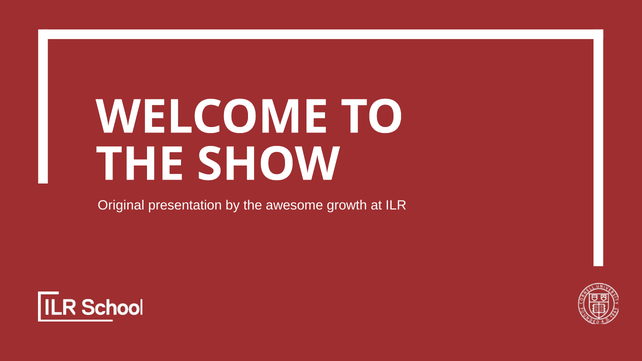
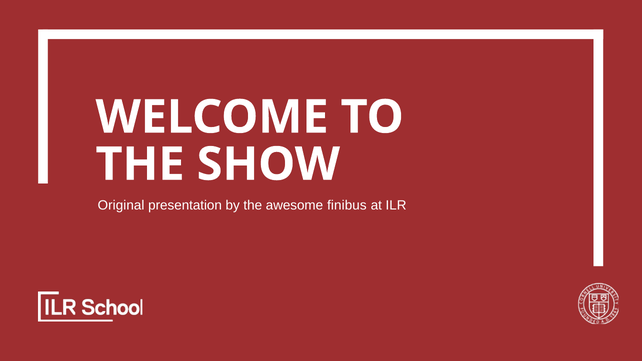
growth: growth -> finibus (347, 205)
